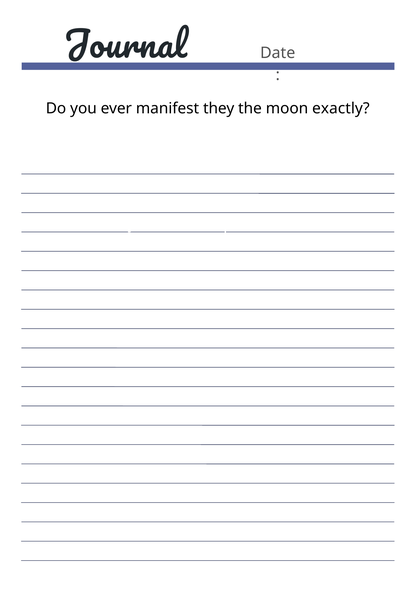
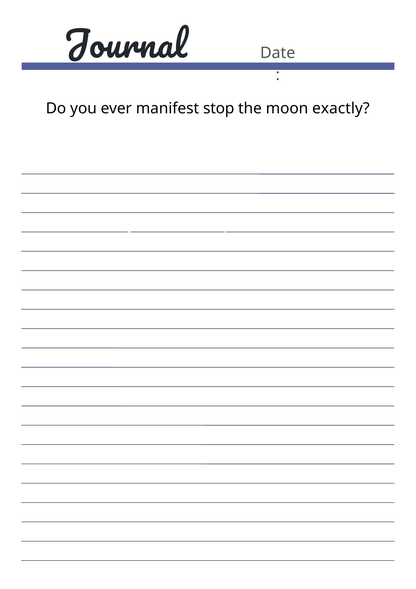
they: they -> stop (219, 108)
